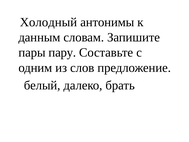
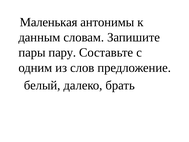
Холодный: Холодный -> Маленькая (49, 22)
